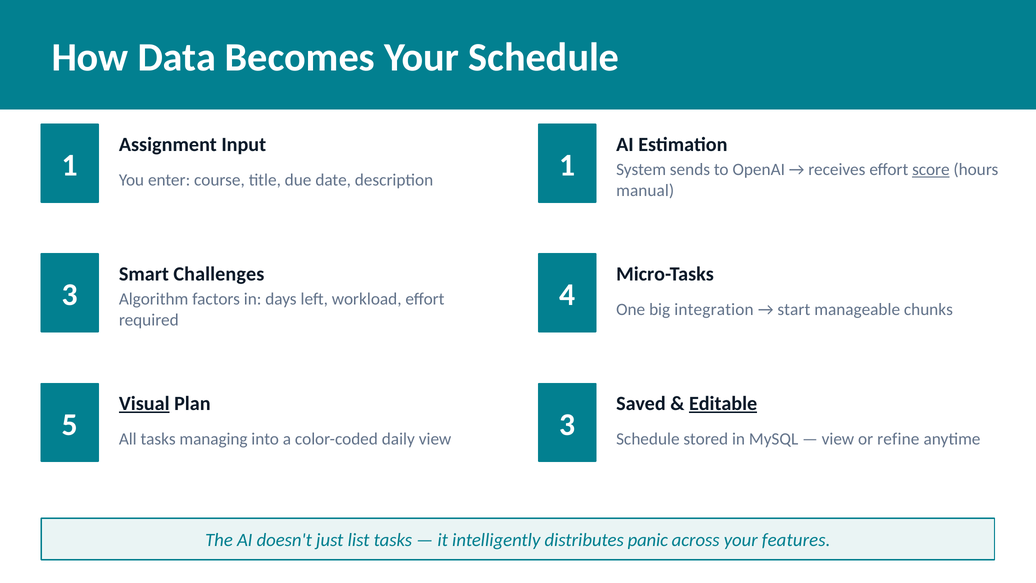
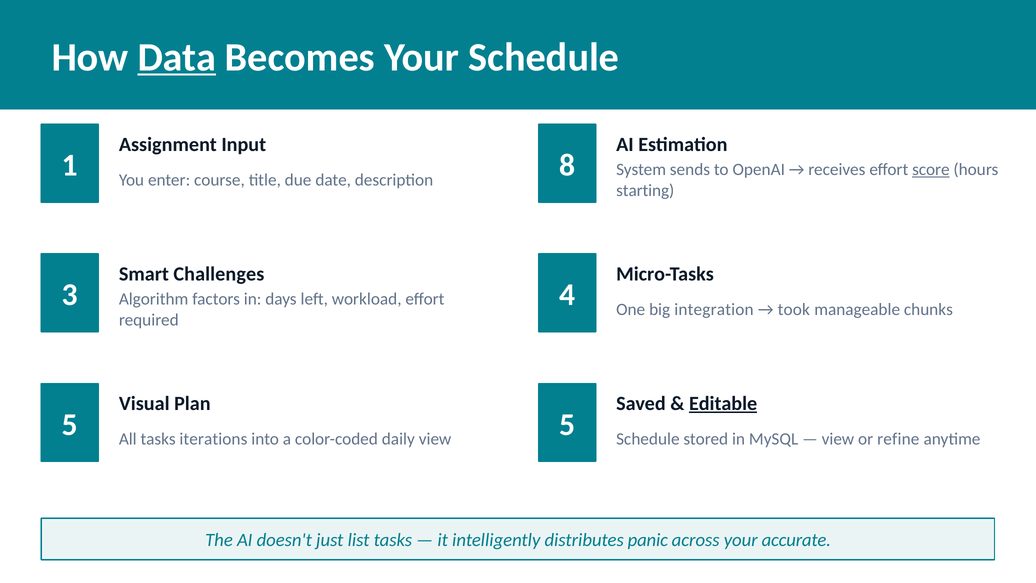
Data underline: none -> present (177, 57)
description 1: 1 -> 8 (567, 165)
manual: manual -> starting (645, 190)
start: start -> took (794, 309)
Visual underline: present -> none (144, 403)
managing: managing -> iterations (213, 439)
view 3: 3 -> 5 (567, 424)
features: features -> accurate (796, 540)
